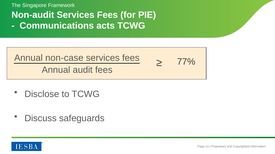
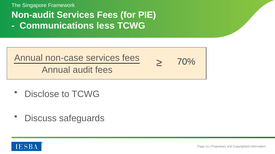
acts: acts -> less (106, 26)
77%: 77% -> 70% (186, 62)
